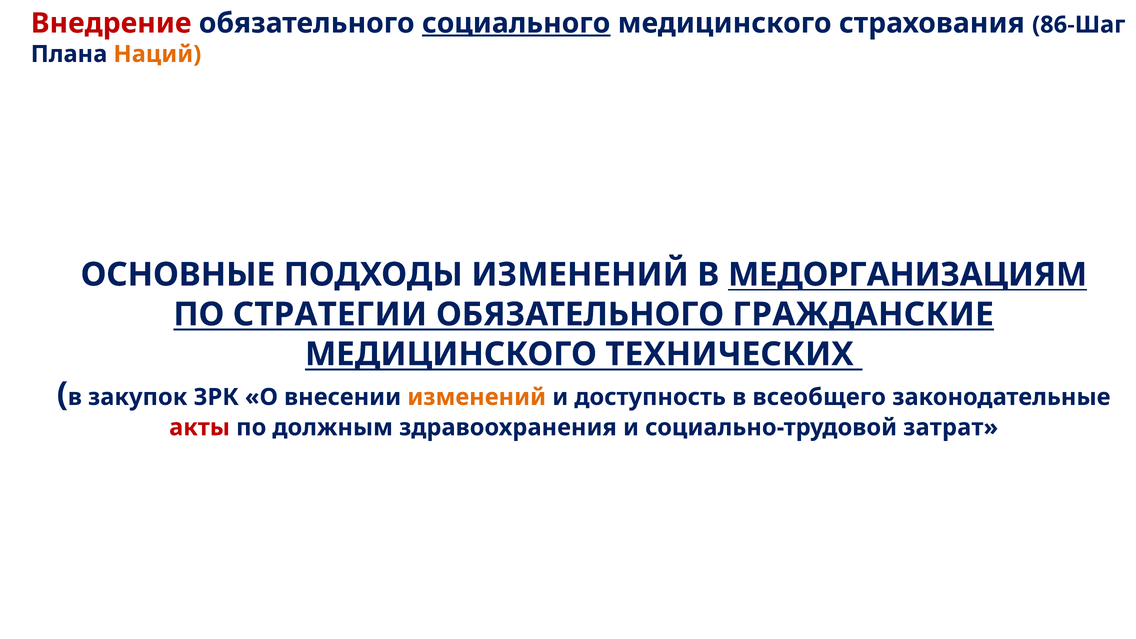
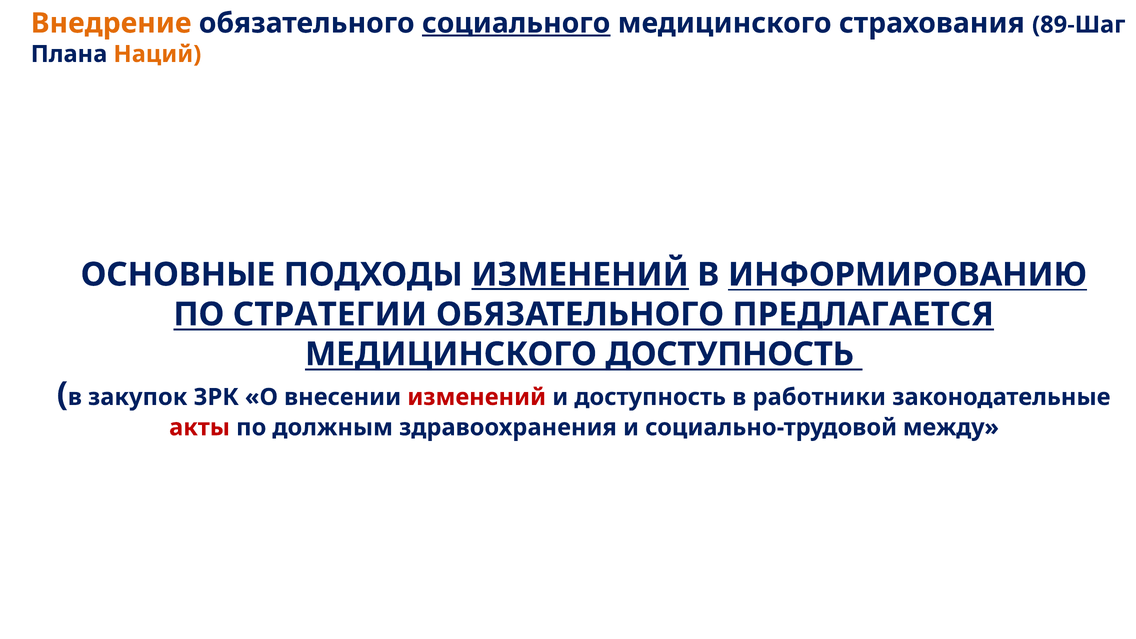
Внедрение colour: red -> orange (111, 23)
86-Шаг: 86-Шаг -> 89-Шаг (1079, 25)
ИЗМЕНЕНИЙ underline: none -> present (580, 275)
МЕДОРГАНИЗАЦИЯМ: МЕДОРГАНИЗАЦИЯМ -> ИНФОРМИРОВАНИЮ (908, 275)
ГРАЖДАНСКИЕ: ГРАЖДАНСКИЕ -> ПРЕДЛАГАЕТСЯ (863, 314)
МЕДИЦИНСКОГО ТЕХНИЧЕСКИХ: ТЕХНИЧЕСКИХ -> ДОСТУПНОСТЬ (730, 354)
изменений colour: orange -> red (477, 397)
всеобщего: всеобщего -> работники (819, 397)
затрат: затрат -> между (951, 427)
